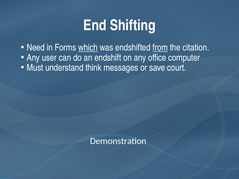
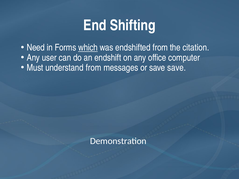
from underline: present -> none (160, 48)
understand think: think -> from (93, 68)
save court: court -> save (177, 68)
